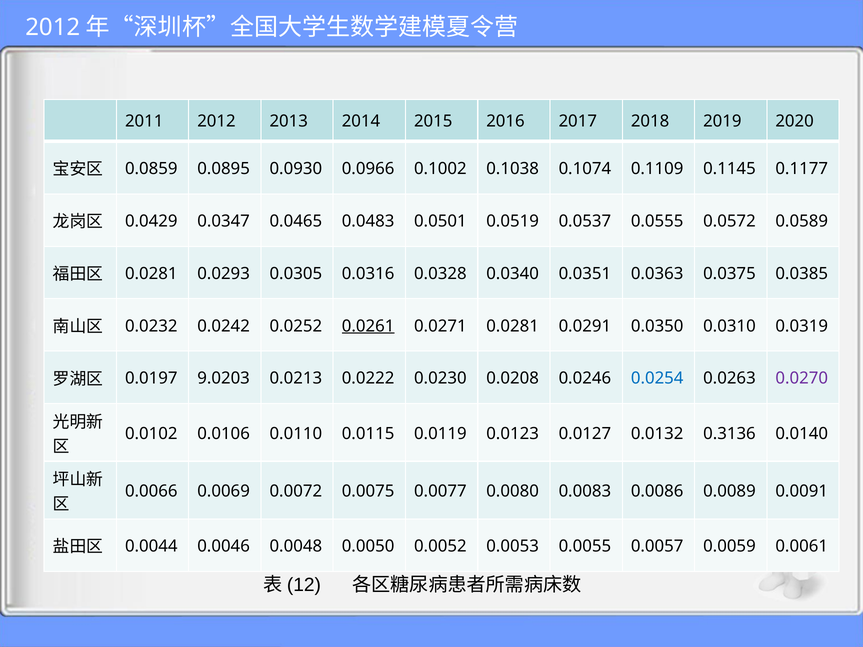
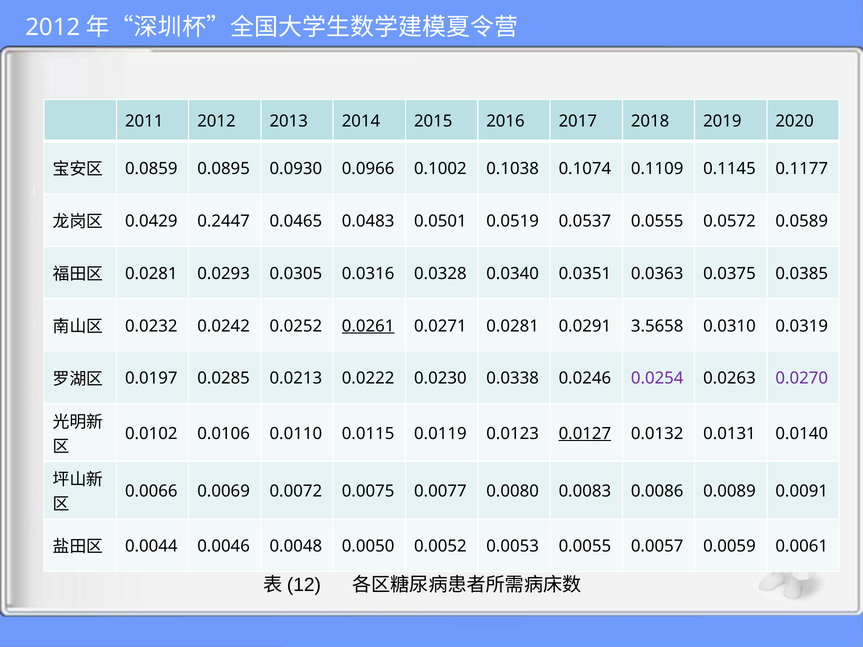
0.0347: 0.0347 -> 0.2447 (224, 221)
0.0350: 0.0350 -> 3.5658 (657, 326)
9.0203: 9.0203 -> 0.0285 (224, 379)
0.0208: 0.0208 -> 0.0338 (513, 379)
0.0254 colour: blue -> purple (657, 379)
0.0127 underline: none -> present (585, 434)
0.3136: 0.3136 -> 0.0131 (729, 434)
